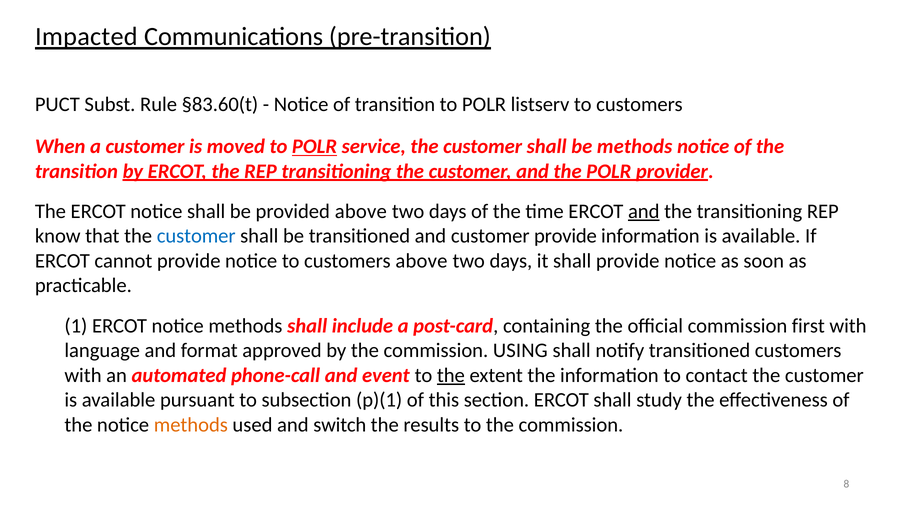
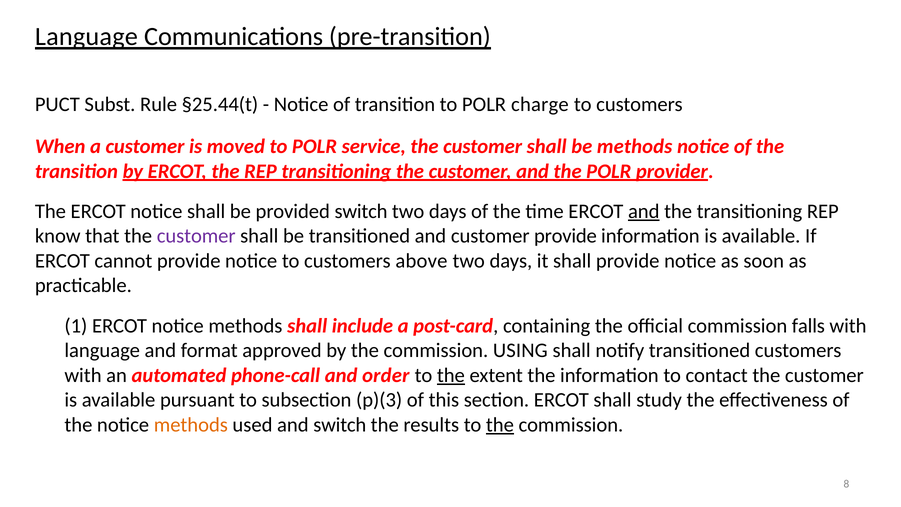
Impacted: Impacted -> Language (86, 37)
§83.60(t: §83.60(t -> §25.44(t (220, 105)
listserv: listserv -> charge (540, 105)
POLR underline: present -> none (315, 147)
provided above: above -> switch (361, 211)
customer colour: blue -> purple (196, 236)
first: first -> falls (808, 326)
event: event -> order (386, 375)
p)(1: p)(1 -> p)(3 (379, 400)
the underline: none -> present (500, 425)
